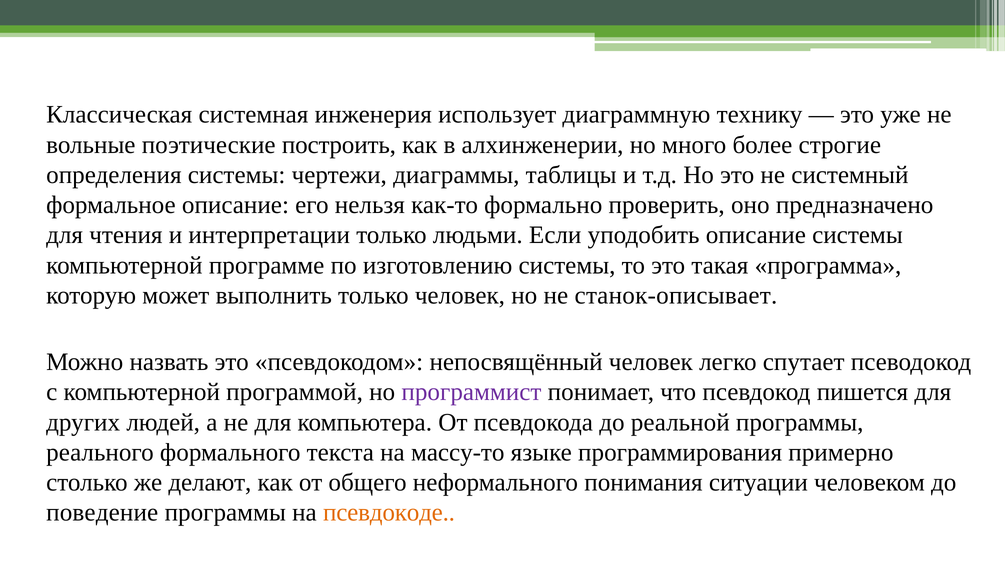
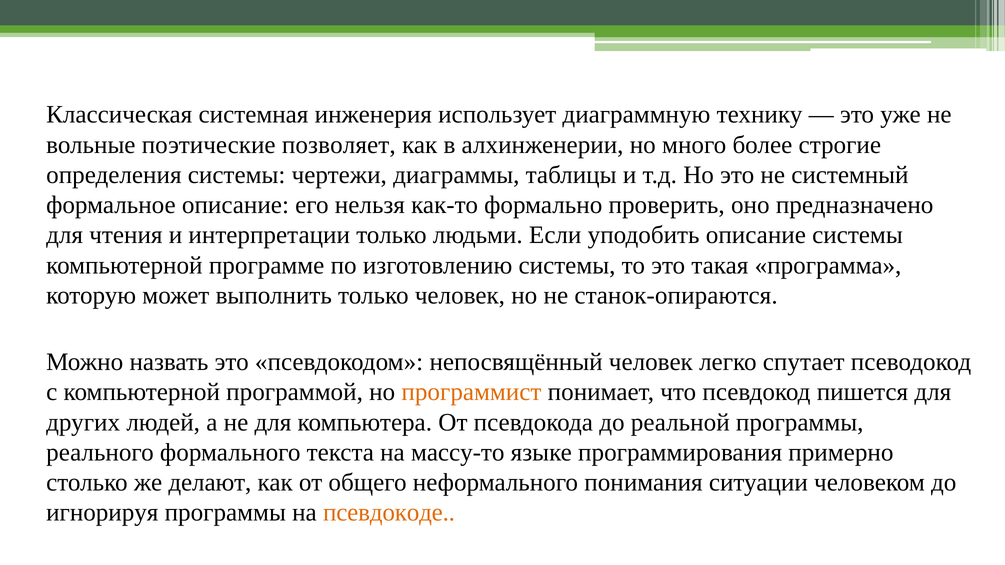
построить: построить -> позволяет (339, 145)
станок-описывает: станок-описывает -> станок-опираются (676, 296)
программист colour: purple -> orange (471, 392)
поведение: поведение -> игнорируя (102, 513)
